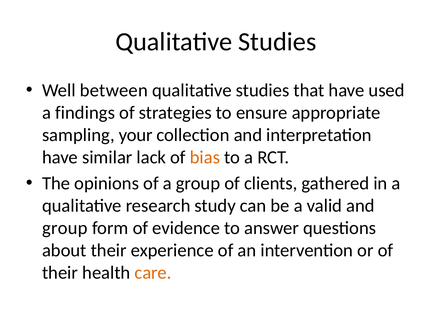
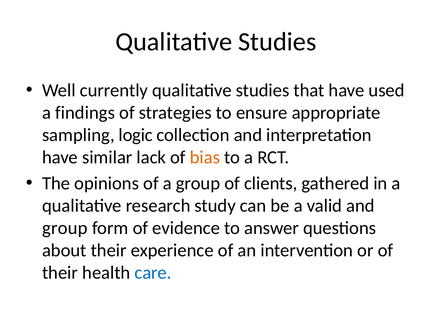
between: between -> currently (114, 90)
your: your -> logic (136, 135)
care colour: orange -> blue (153, 273)
